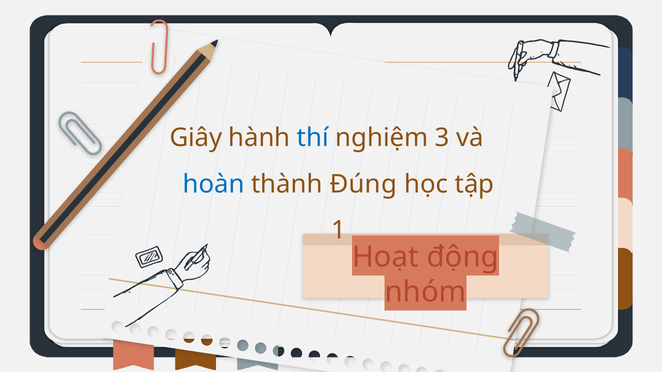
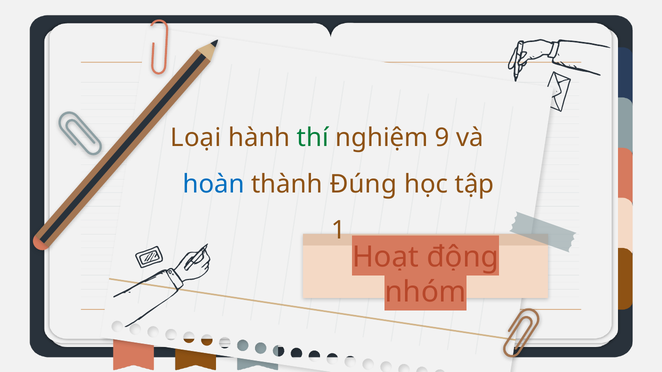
Giây: Giây -> Loại (196, 138)
thí colour: blue -> green (313, 138)
3: 3 -> 9 (442, 138)
